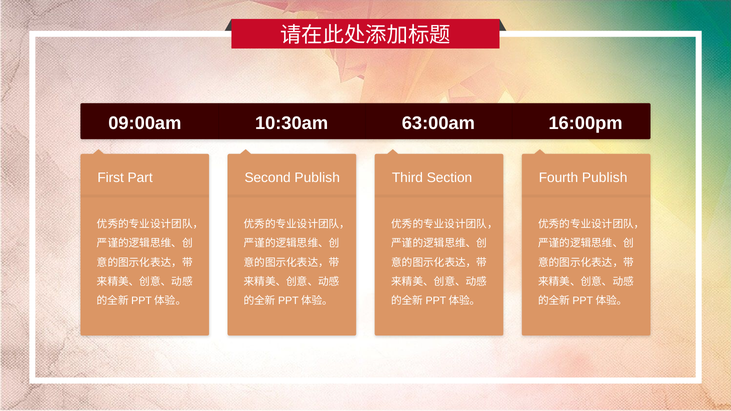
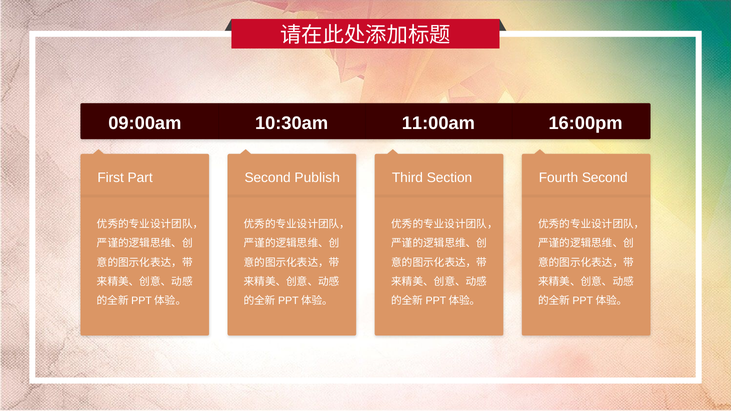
63:00am: 63:00am -> 11:00am (438, 123)
Fourth Publish: Publish -> Second (605, 178)
